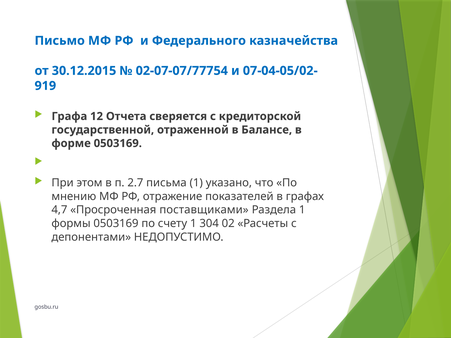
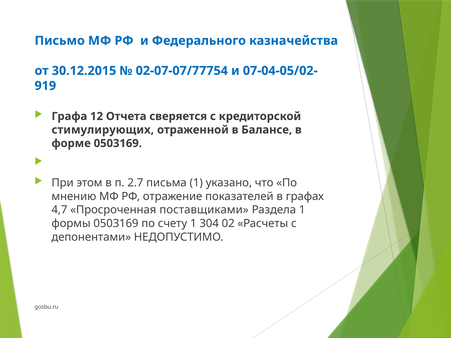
государственной: государственной -> стимулирующих (103, 130)
